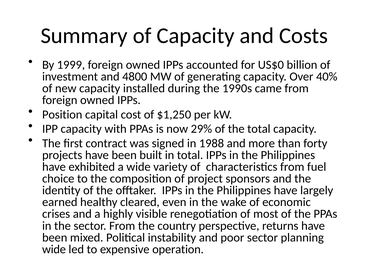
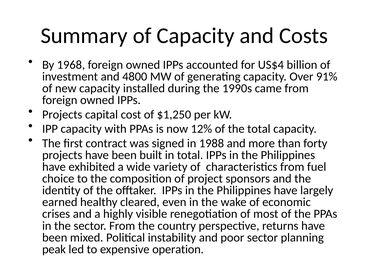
1999: 1999 -> 1968 (71, 65)
US$0: US$0 -> US$4 (271, 65)
40%: 40% -> 91% (327, 77)
Position: Position -> Projects (62, 115)
29%: 29% -> 12% (201, 129)
wide: wide -> peak (54, 250)
